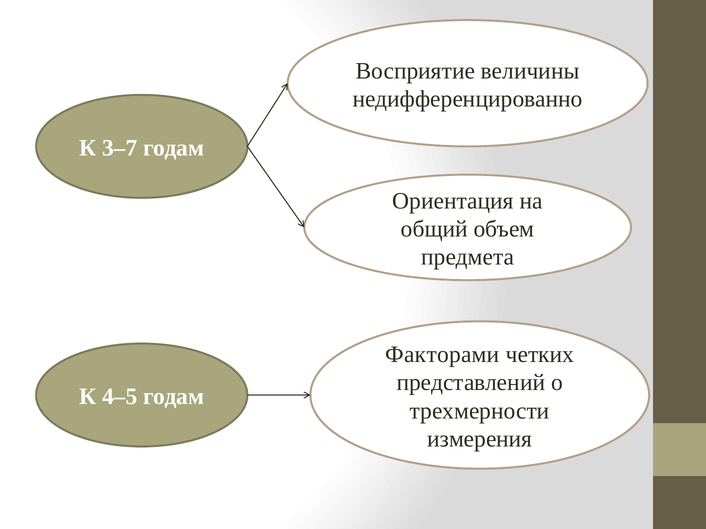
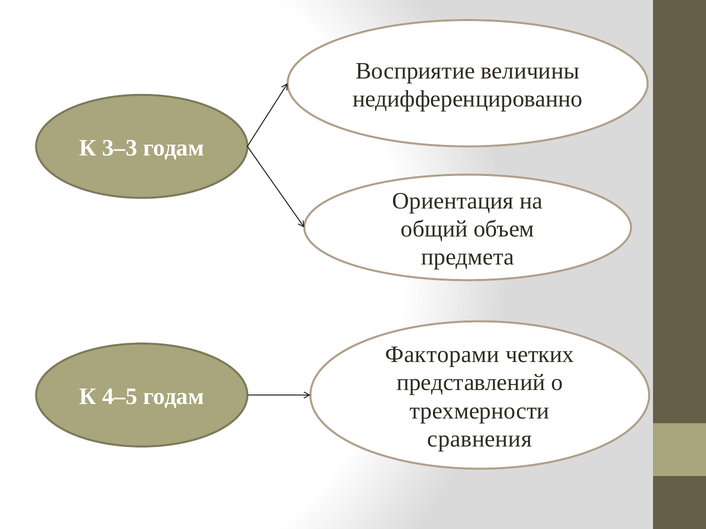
3–7: 3–7 -> 3–3 (120, 148)
измерения: измерения -> сравнения (480, 439)
